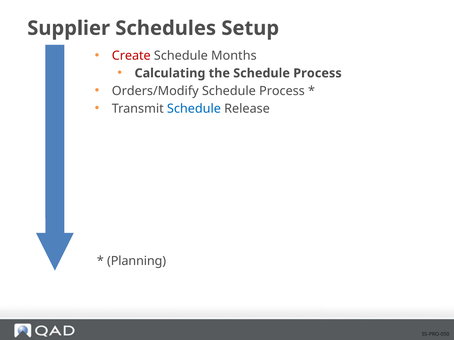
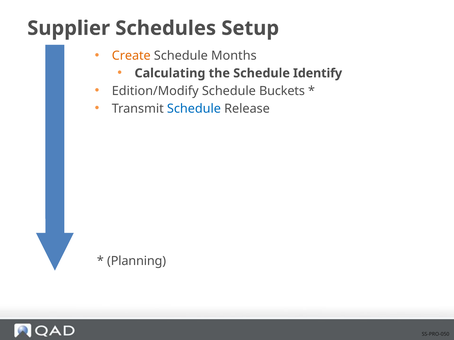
Create colour: red -> orange (131, 56)
the Schedule Process: Process -> Identify (318, 73)
Orders/Modify: Orders/Modify -> Edition/Modify (155, 91)
Process: Process -> Buckets (282, 91)
